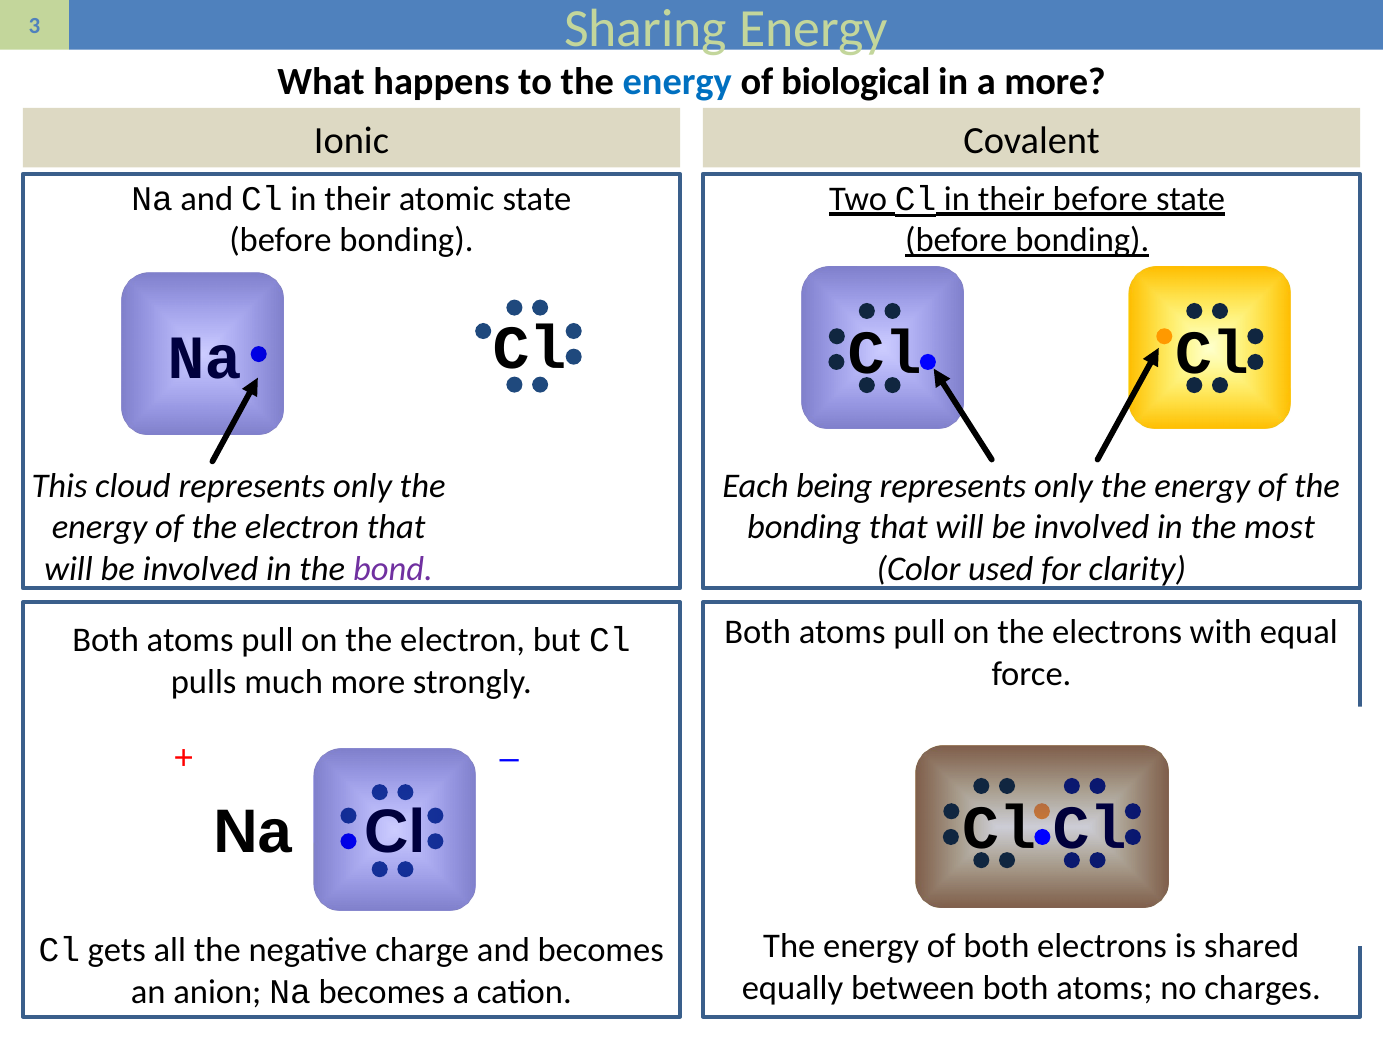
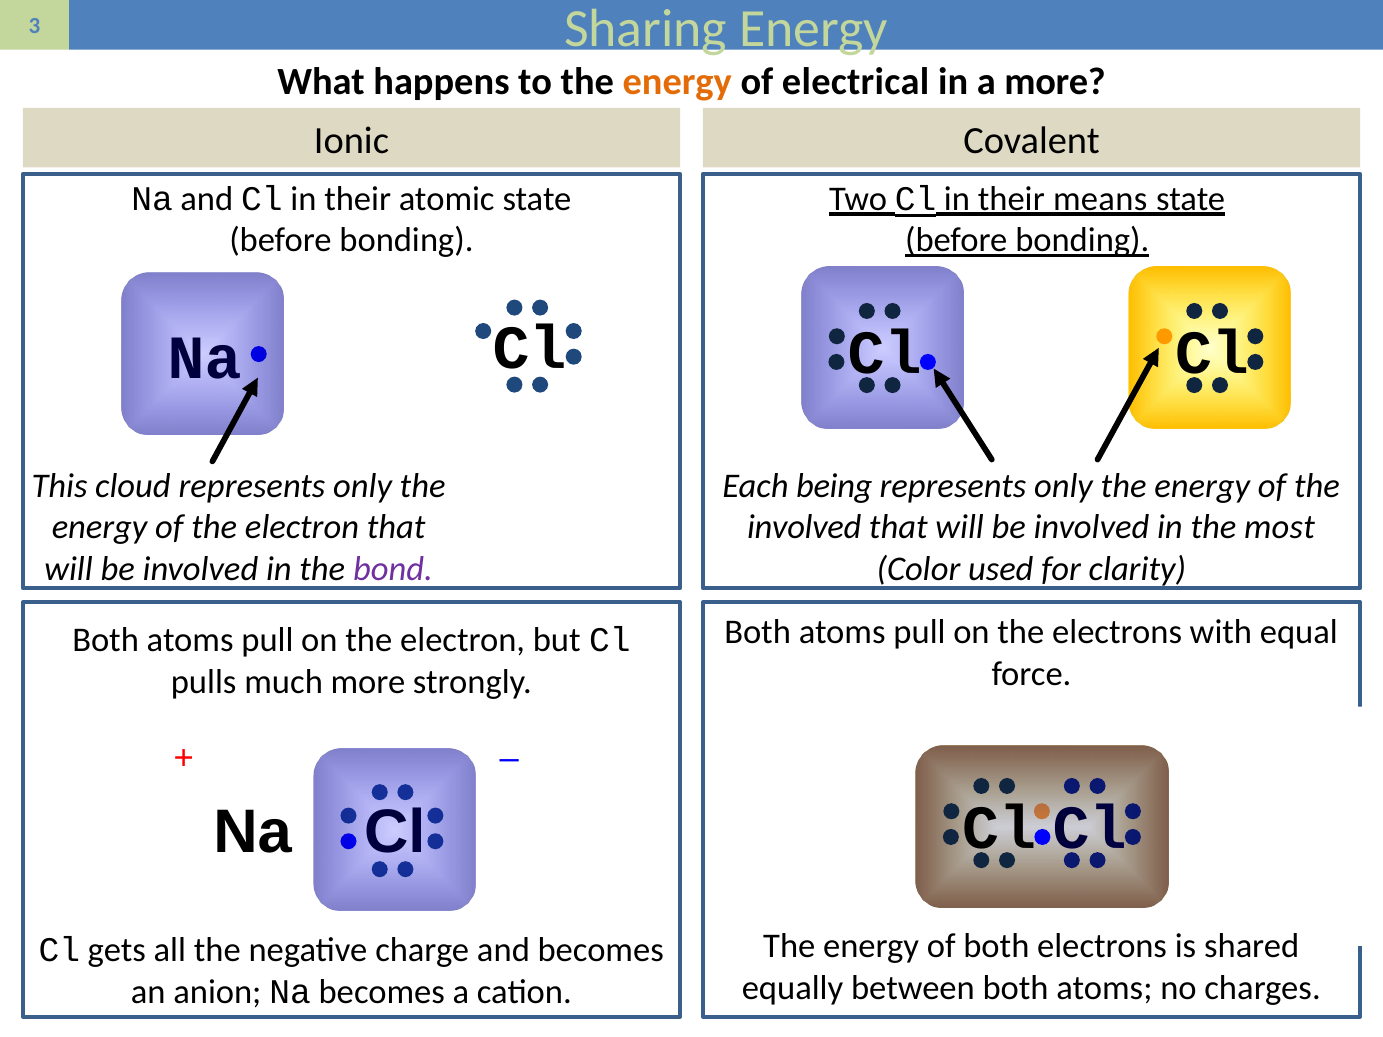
energy colour: blue -> orange (677, 82)
biological: biological -> electrical (856, 82)
their before: before -> means (1100, 199)
bonding: bonding -> involved (804, 527)
